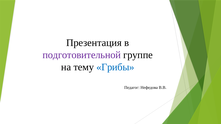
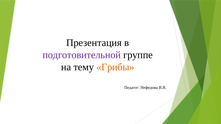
Грибы colour: blue -> orange (115, 67)
